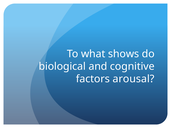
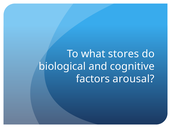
shows: shows -> stores (124, 54)
